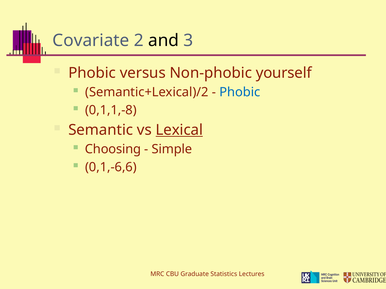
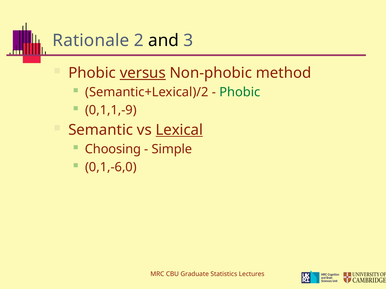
Covariate: Covariate -> Rationale (91, 40)
versus underline: none -> present (143, 73)
yourself: yourself -> method (284, 73)
Phobic colour: blue -> green (240, 92)
0,1,1,-8: 0,1,1,-8 -> 0,1,1,-9 (111, 110)
0,1,-6,6: 0,1,-6,6 -> 0,1,-6,0 (111, 167)
